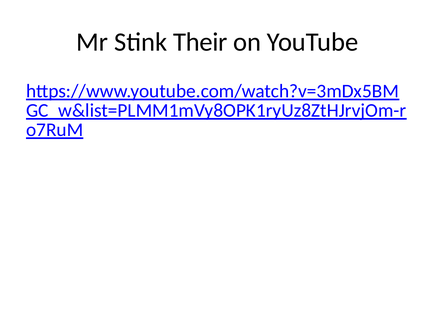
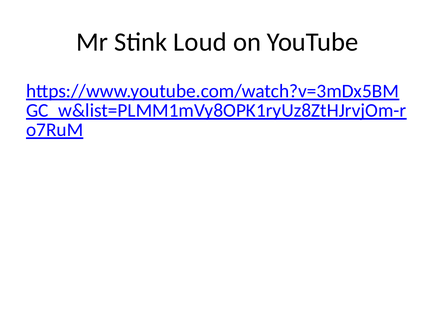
Their: Their -> Loud (200, 42)
